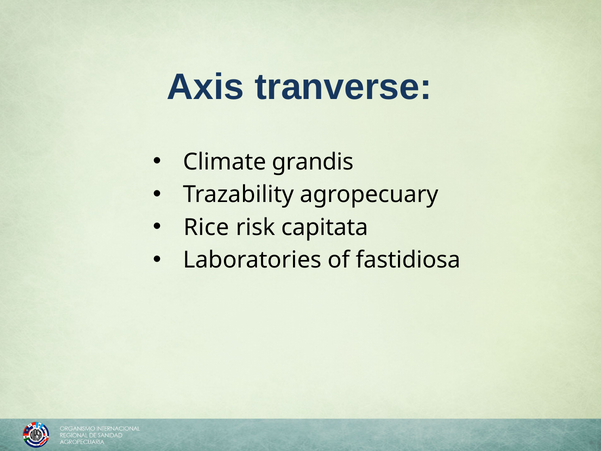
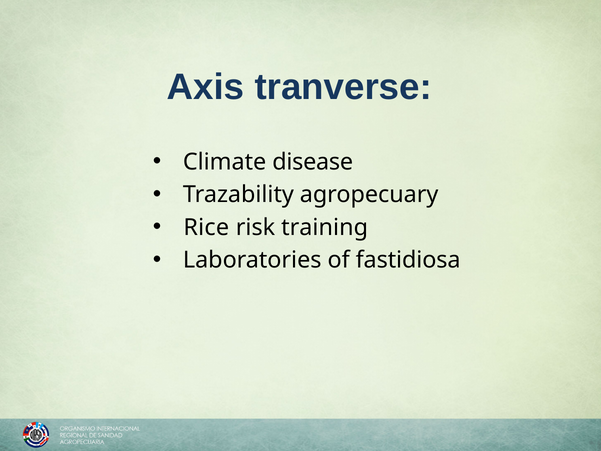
grandis: grandis -> disease (313, 162)
capitata: capitata -> training (325, 227)
